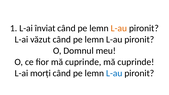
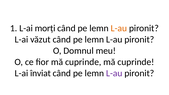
înviat: înviat -> morți (45, 28)
morți: morți -> înviat (40, 73)
L-au colour: blue -> purple (114, 73)
